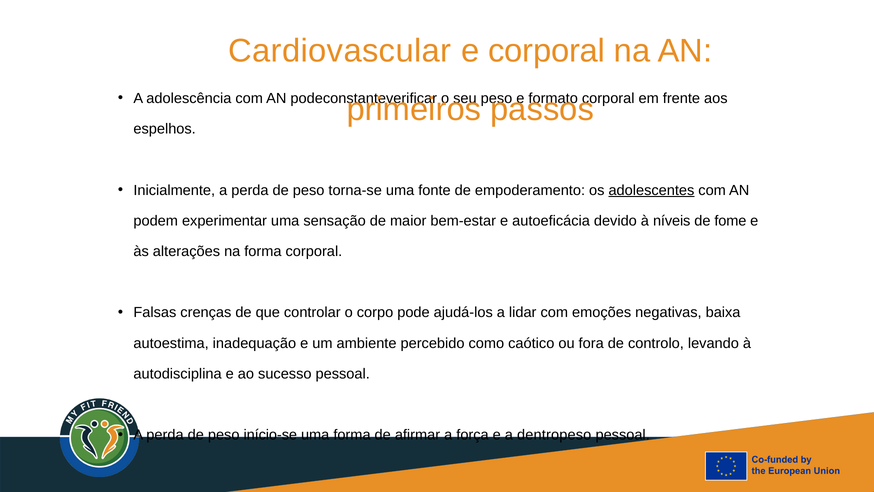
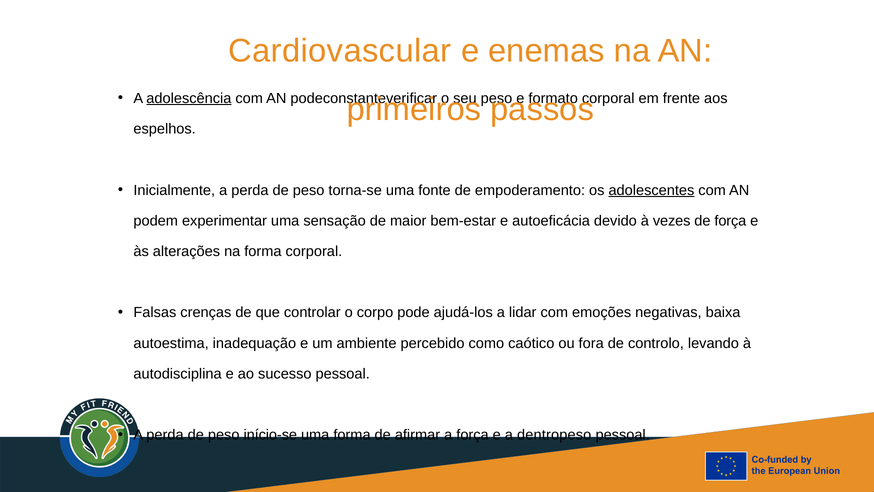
e corporal: corporal -> enemas (547, 51)
adolescência underline: none -> present (189, 98)
níveis: níveis -> vezes (672, 221)
de fome: fome -> força (730, 221)
